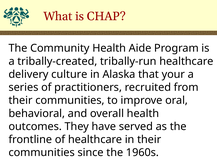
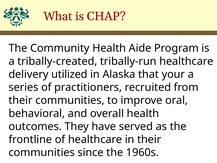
culture: culture -> utilized (69, 74)
